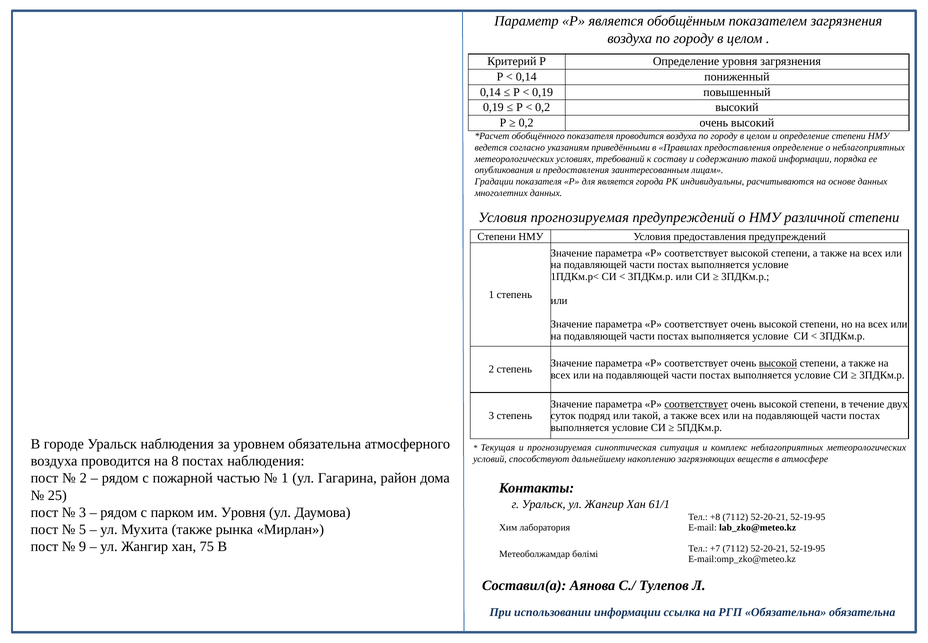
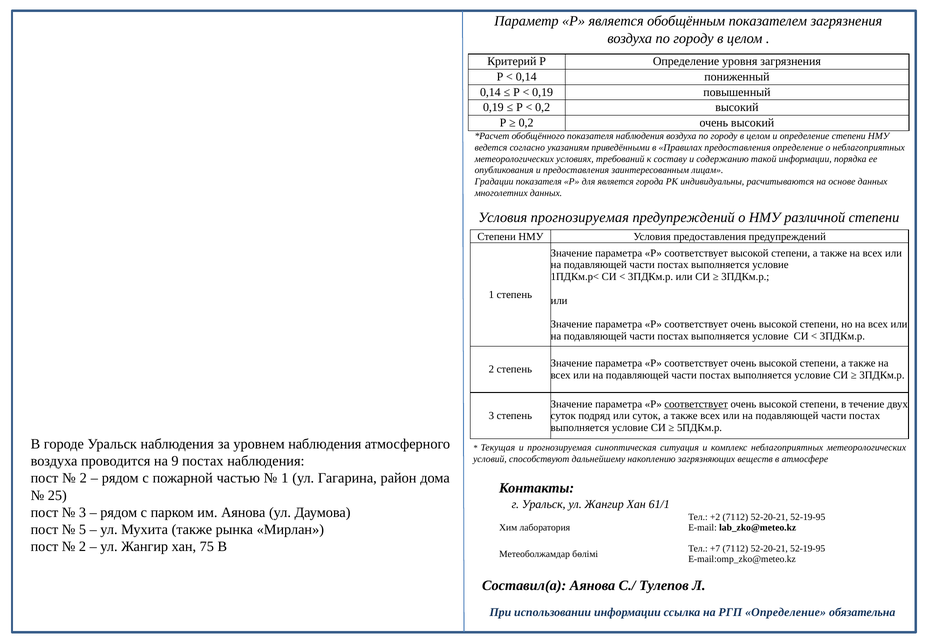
показателя проводится: проводится -> наблюдения (640, 136)
высокой underline: present -> none (778, 363)
или такой: такой -> суток (647, 415)
уровнем обязательна: обязательна -> наблюдения (325, 443)
8: 8 -> 9 (175, 461)
им Уровня: Уровня -> Аянова (243, 512)
+8: +8 -> +2 (715, 517)
9: 9 -> 2 (83, 546)
РГП Обязательна: Обязательна -> Определение (786, 612)
